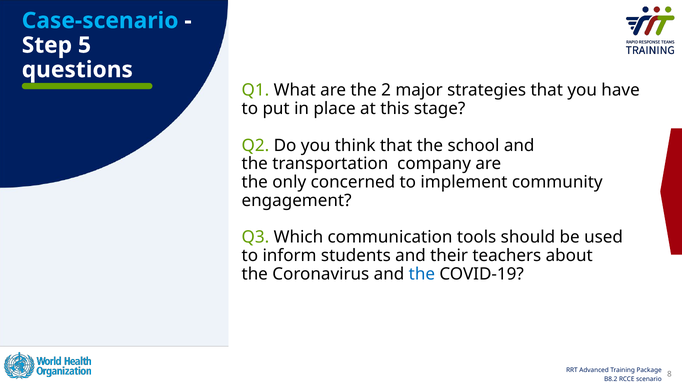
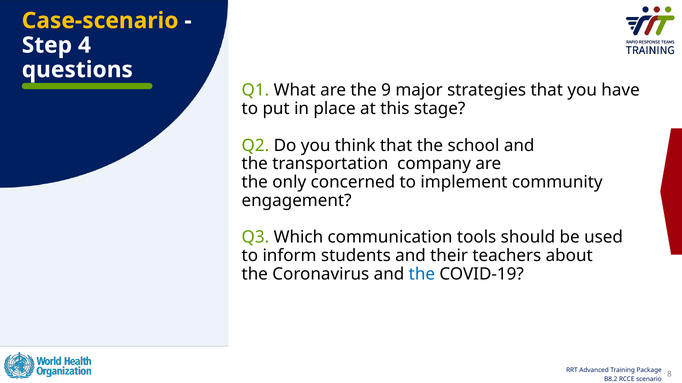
Case-scenario colour: light blue -> yellow (100, 21)
5: 5 -> 4 (84, 45)
2: 2 -> 9 (386, 90)
